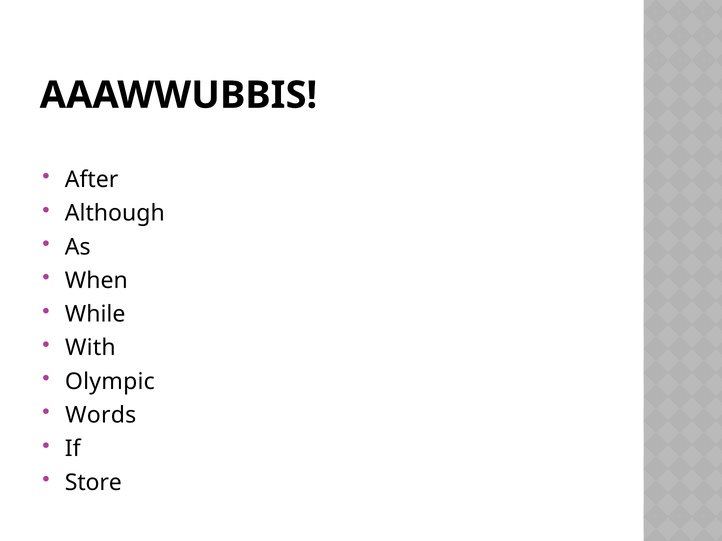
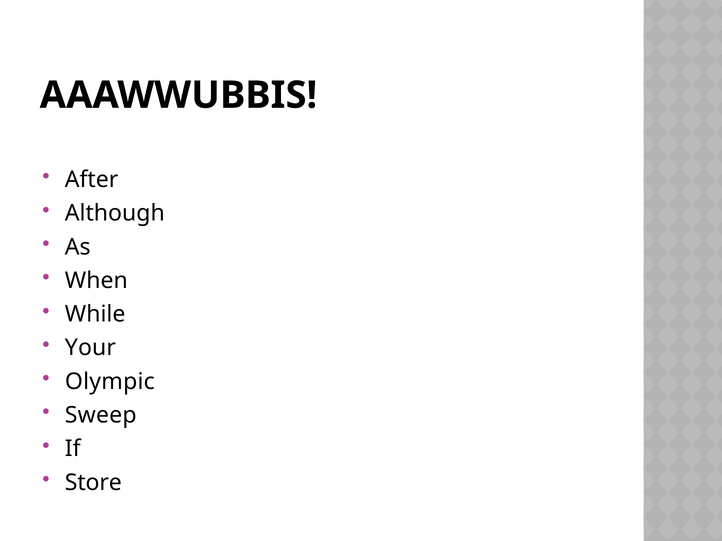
With: With -> Your (90, 348)
Words: Words -> Sweep (101, 416)
